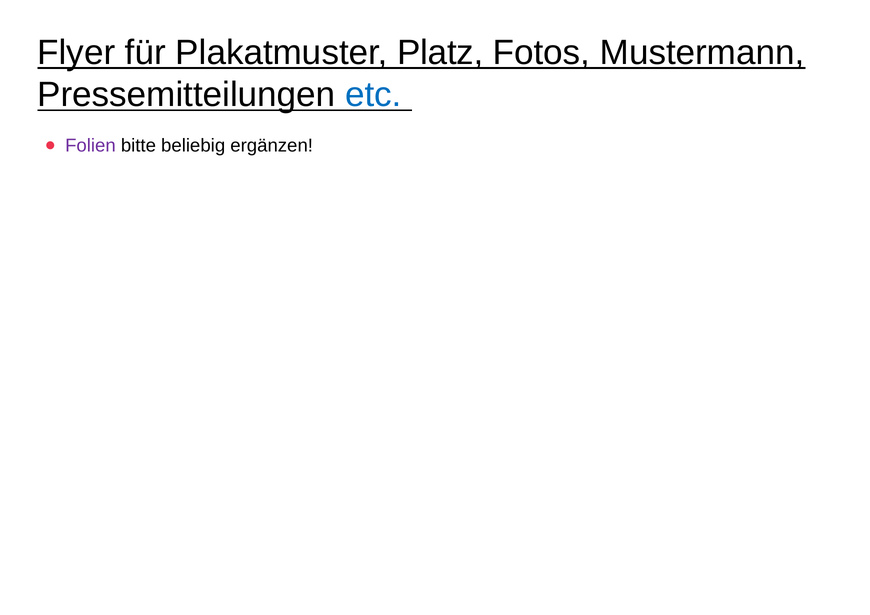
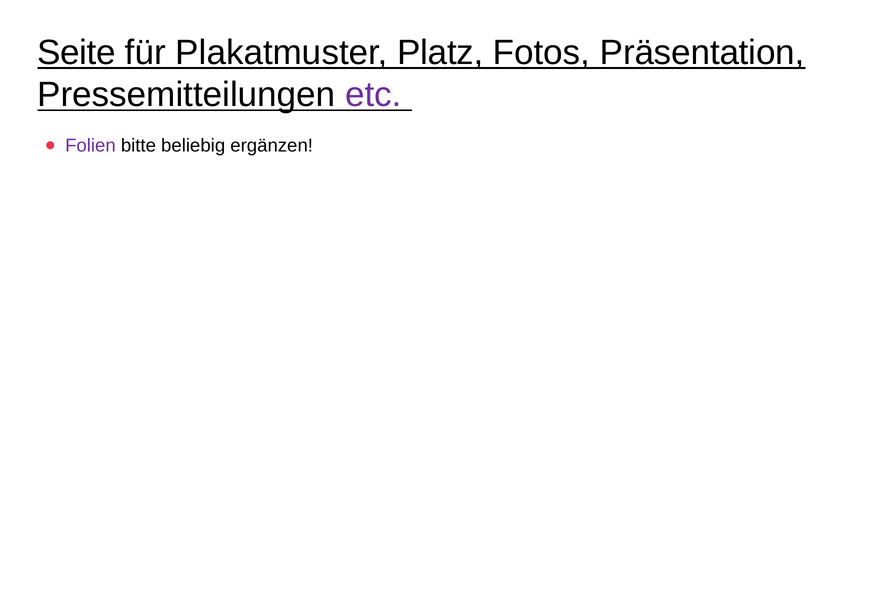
Flyer: Flyer -> Seite (76, 53)
Fotos Mustermann: Mustermann -> Präsentation (702, 53)
etc colour: blue -> purple (373, 95)
